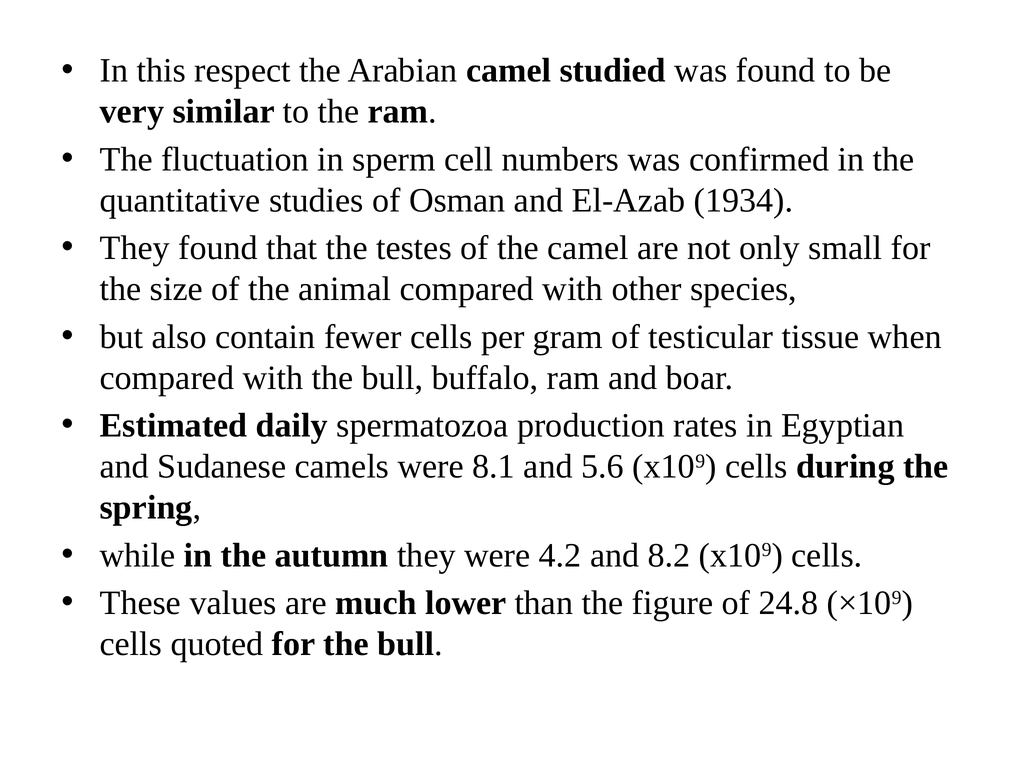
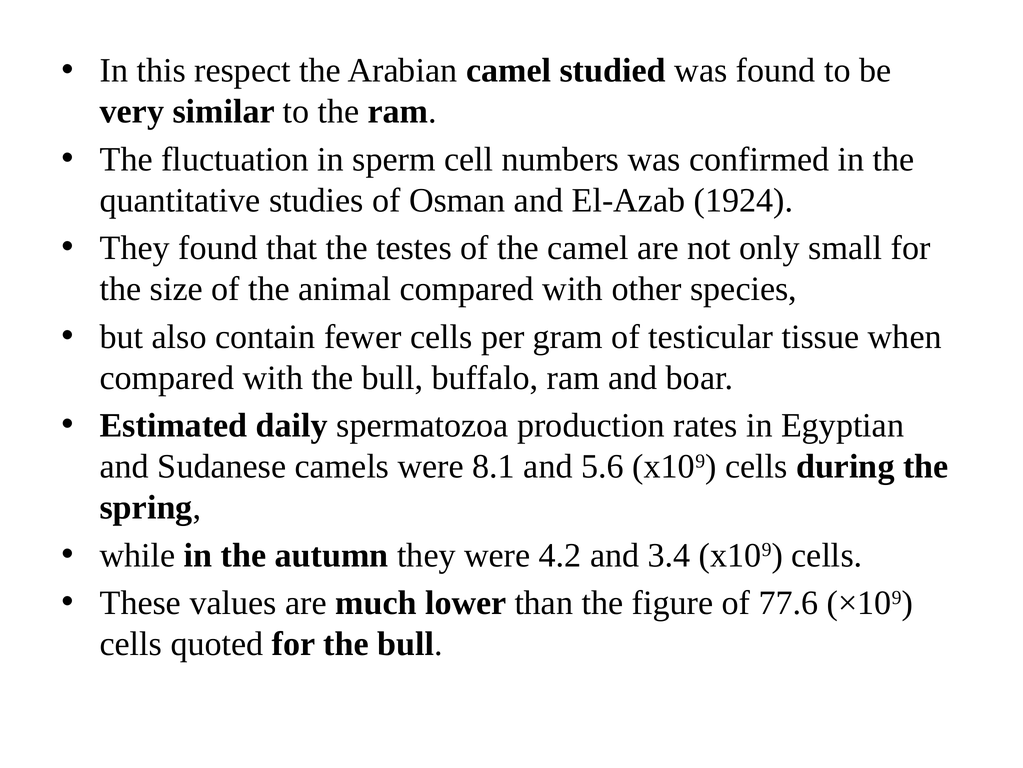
1934: 1934 -> 1924 (744, 200)
8.2: 8.2 -> 3.4 (669, 555)
24.8: 24.8 -> 77.6 (788, 602)
